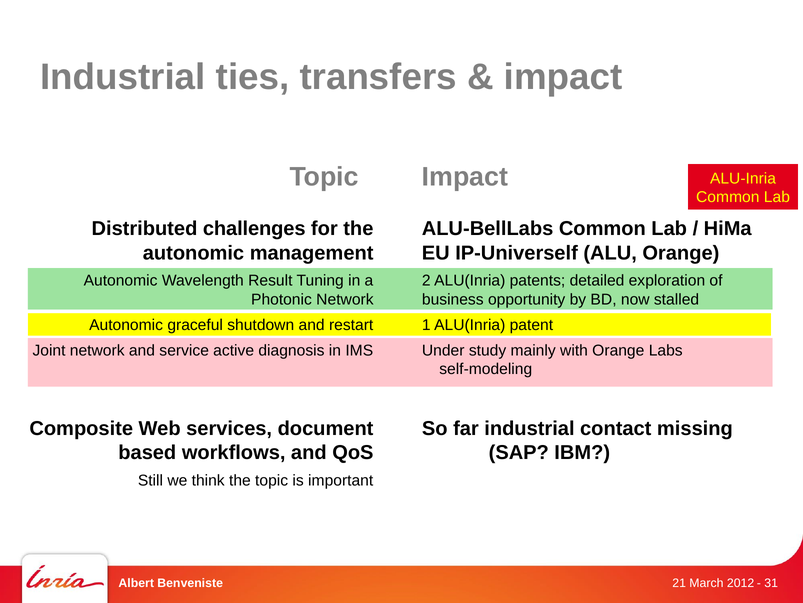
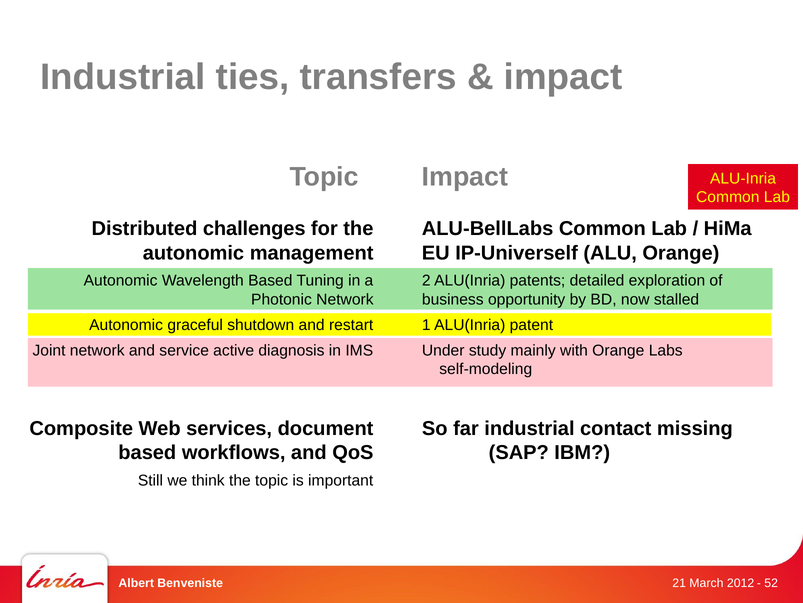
Wavelength Result: Result -> Based (270, 280)
31: 31 -> 52 (771, 583)
